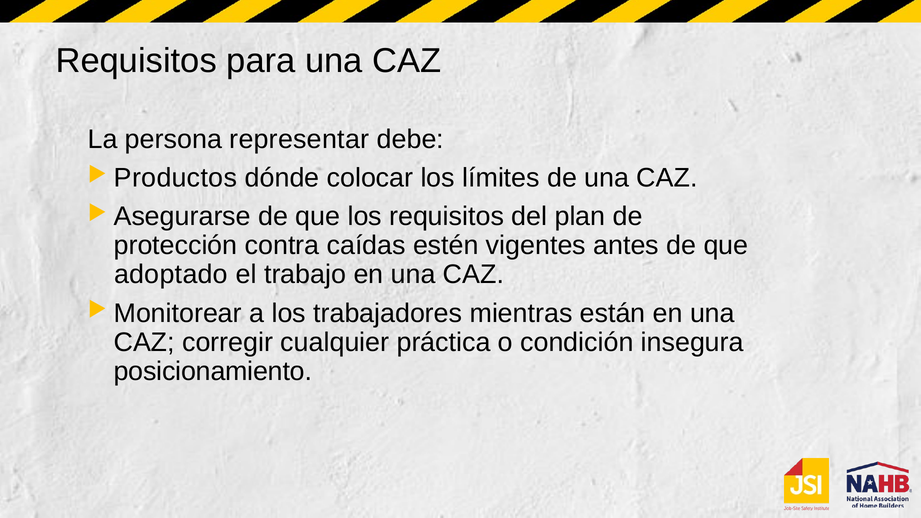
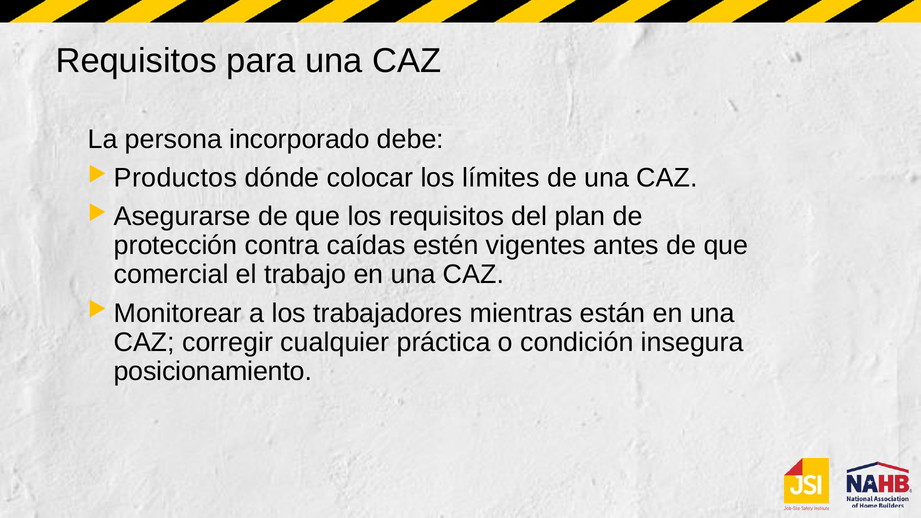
representar: representar -> incorporado (299, 139)
adoptado: adoptado -> comercial (171, 275)
